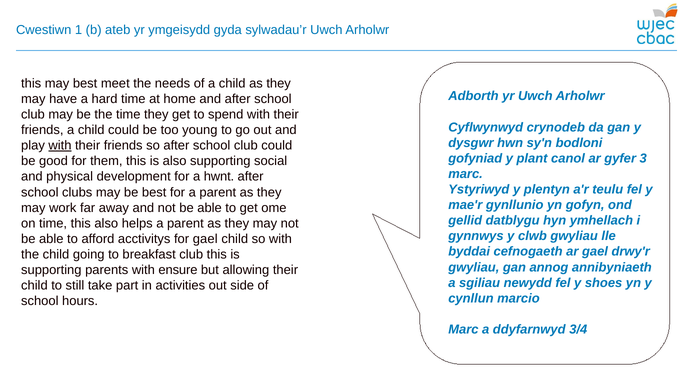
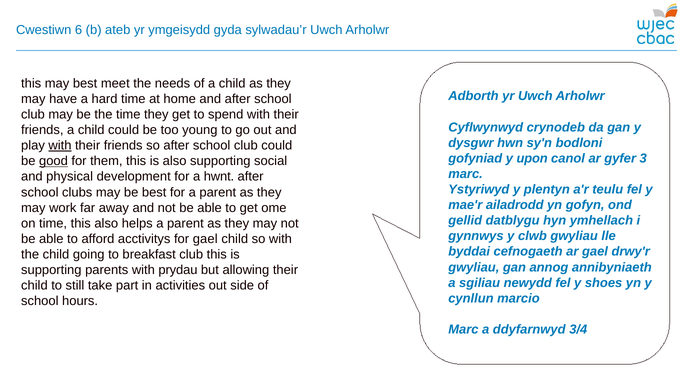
1: 1 -> 6 (79, 30)
plant: plant -> upon (532, 158)
good underline: none -> present (53, 161)
gynllunio: gynllunio -> ailadrodd (515, 205)
ensure: ensure -> prydau (178, 270)
